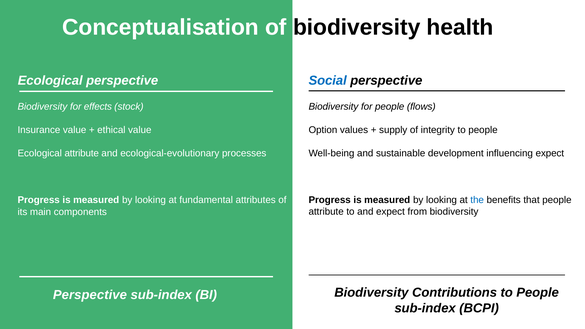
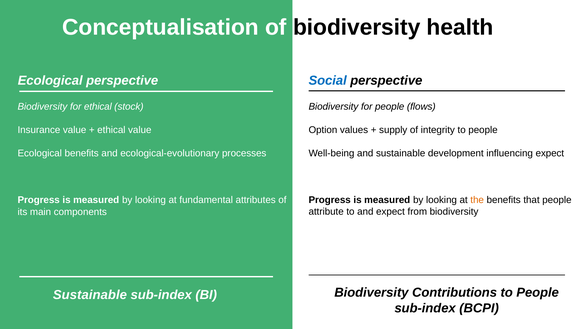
for effects: effects -> ethical (98, 107)
Ecological attribute: attribute -> benefits (82, 153)
the colour: blue -> orange (477, 200)
Perspective: Perspective -> Sustainable (90, 295)
